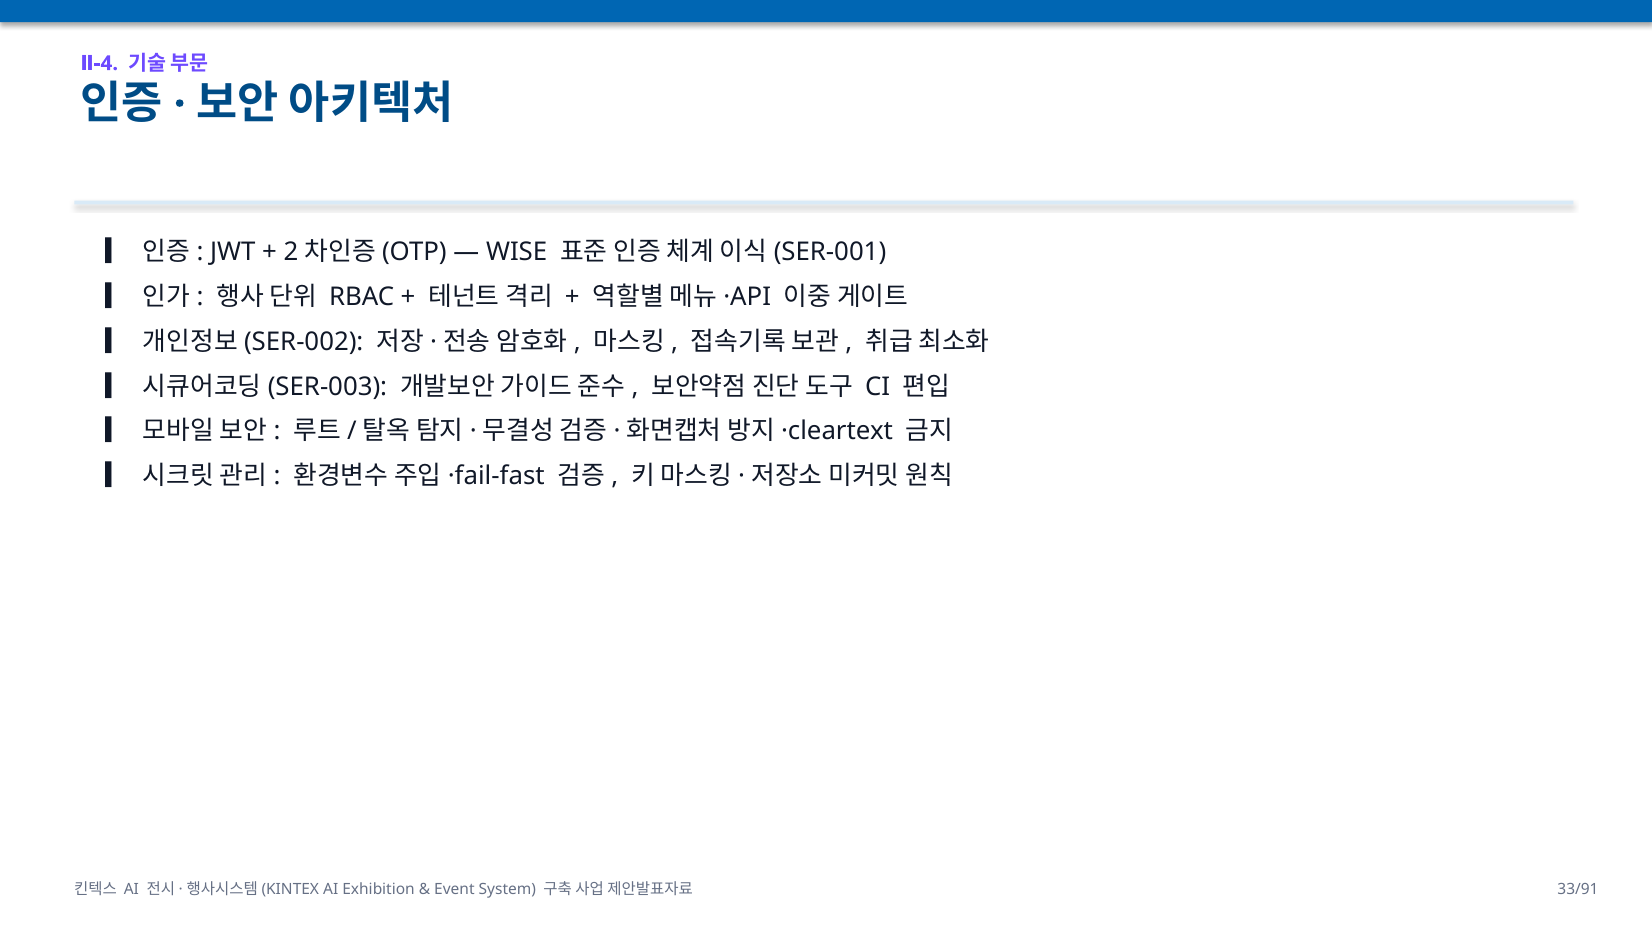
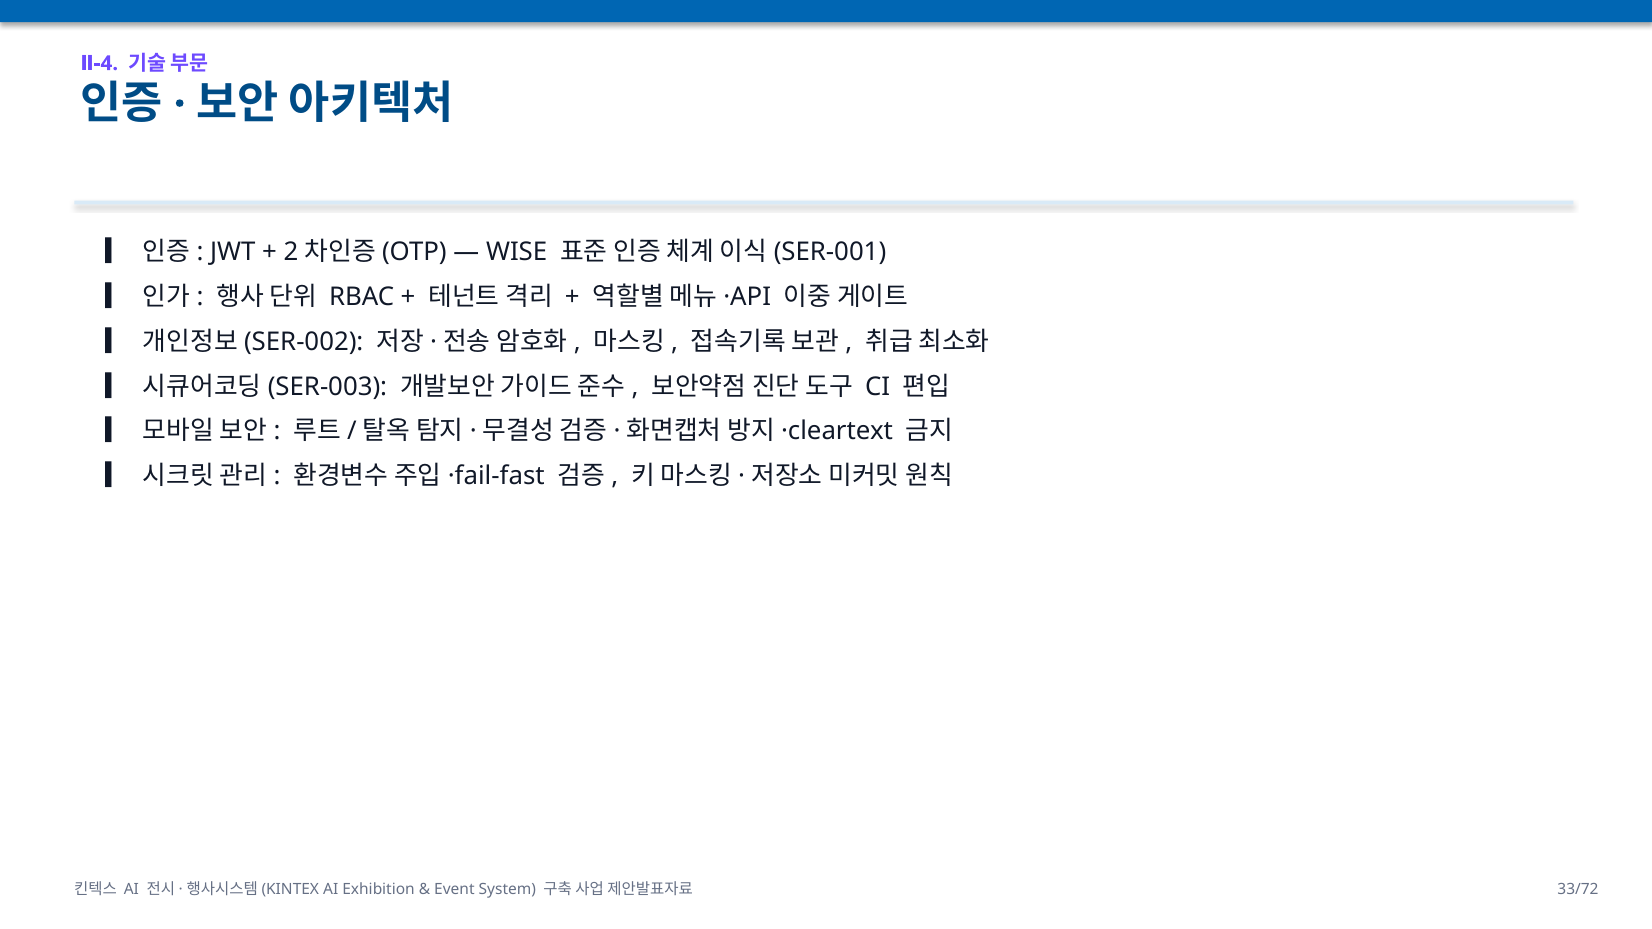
33/91: 33/91 -> 33/72 (1578, 890)
